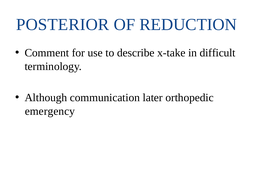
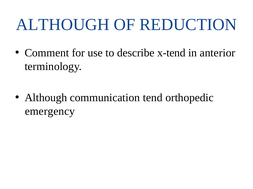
POSTERIOR: POSTERIOR -> ALTHOUGH (63, 25)
x-take: x-take -> x-tend (171, 53)
difficult: difficult -> anterior (218, 53)
later: later -> tend (153, 98)
